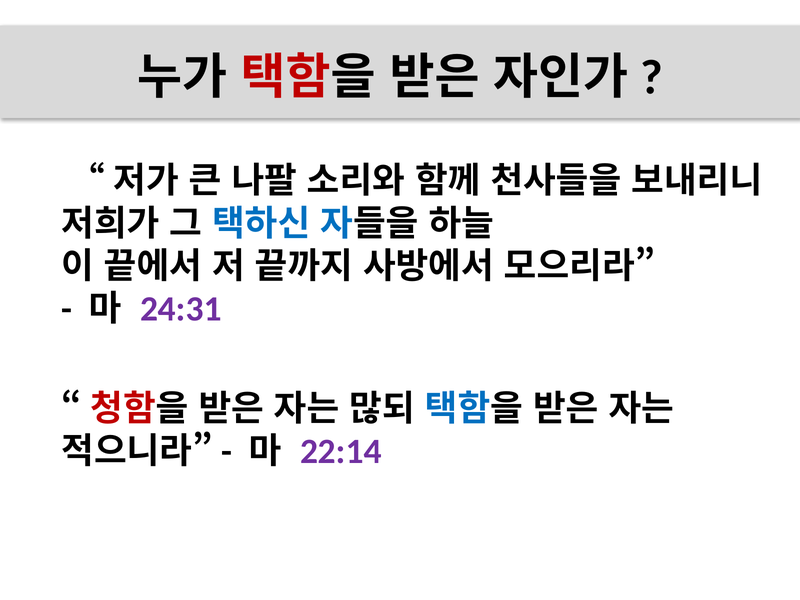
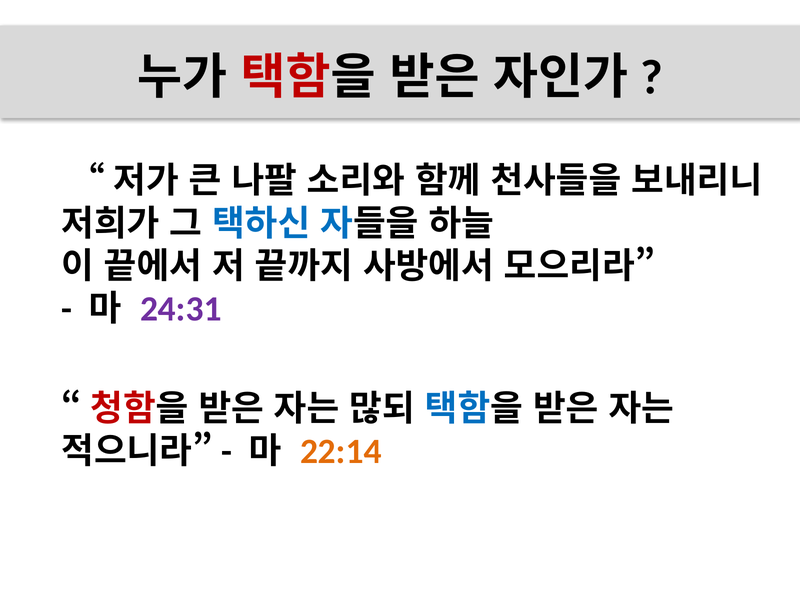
22:14 colour: purple -> orange (341, 451)
